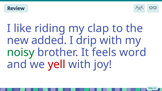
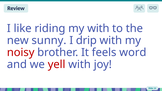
my clap: clap -> with (98, 28)
added: added -> sunny (49, 40)
noisy colour: green -> red (21, 52)
